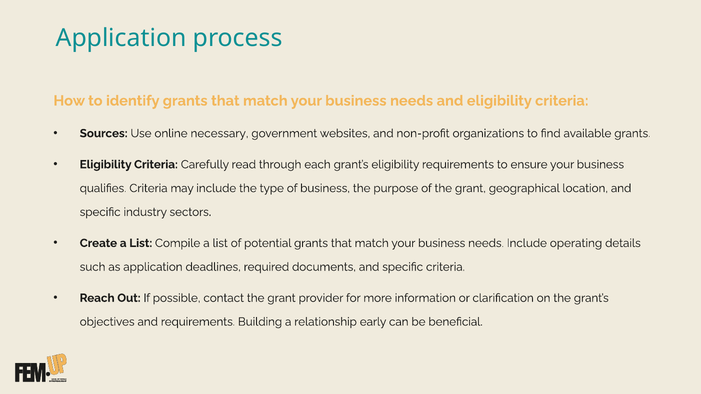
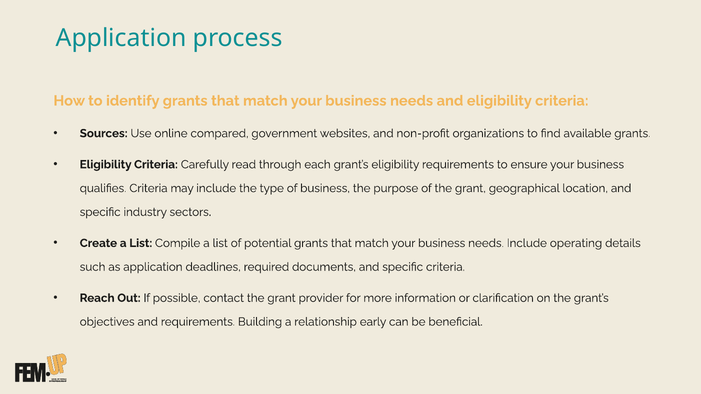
necessary: necessary -> compared (220, 133)
